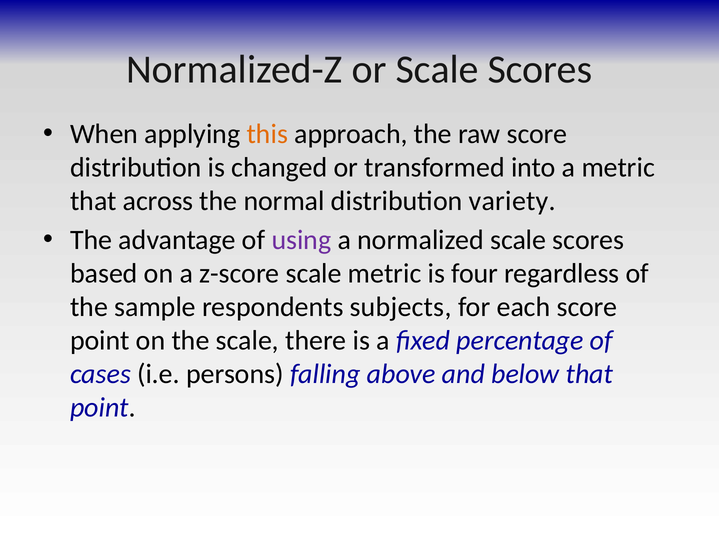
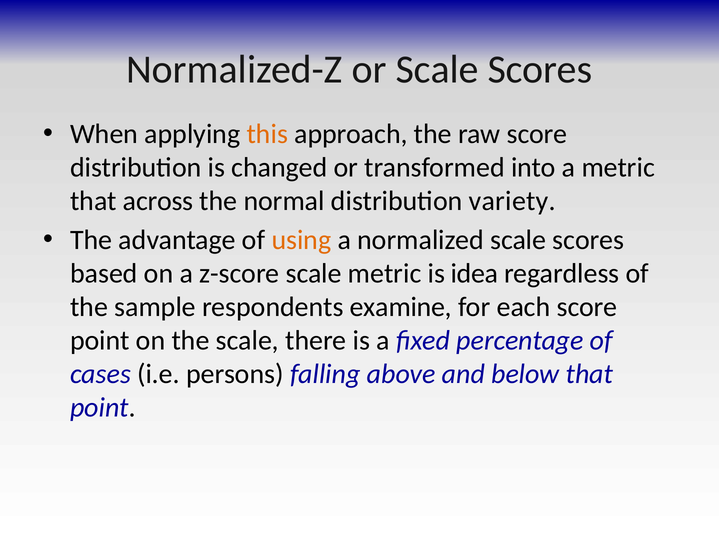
using colour: purple -> orange (301, 240)
four: four -> idea (475, 273)
subjects: subjects -> examine (401, 307)
